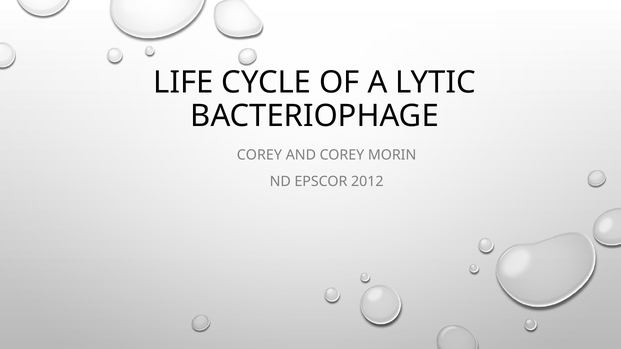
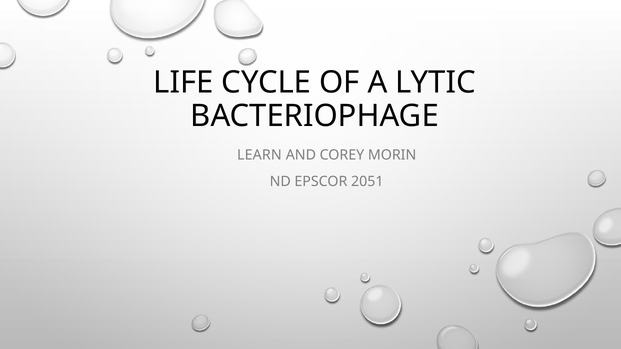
COREY: COREY -> LEARN (259, 155)
2012: 2012 -> 2051 (367, 182)
